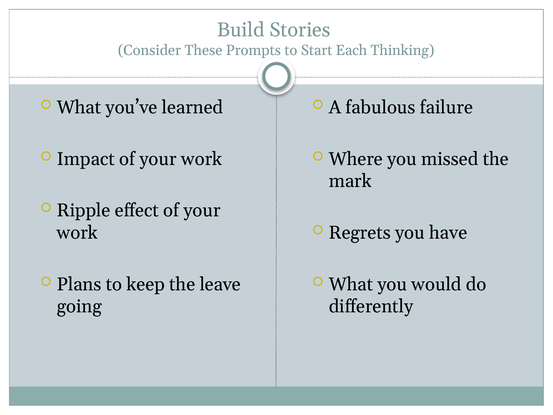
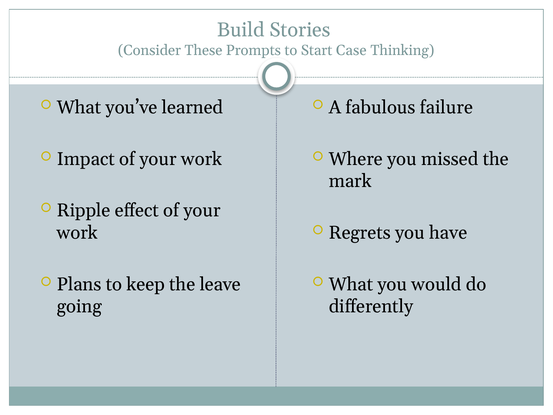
Each: Each -> Case (351, 50)
